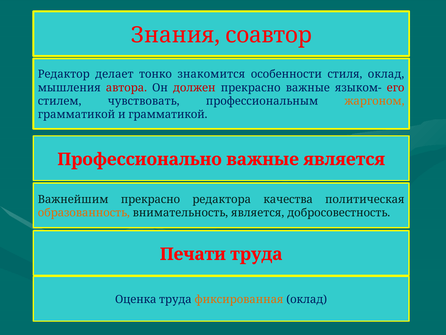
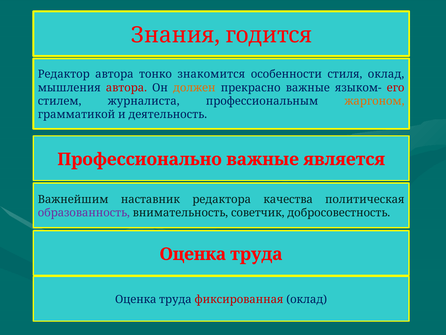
соавтор: соавтор -> годится (269, 35)
Редактор делает: делает -> автора (114, 74)
должен colour: red -> orange (194, 88)
чувствовать: чувствовать -> журналиста (144, 101)
и грамматикой: грамматикой -> деятельность (168, 114)
Важнейшим прекрасно: прекрасно -> наставник (150, 199)
образованность colour: orange -> purple (84, 213)
внимательность является: является -> советчик (258, 213)
Печати: Печати -> Оценка (193, 254)
фиксированная colour: orange -> red (239, 299)
